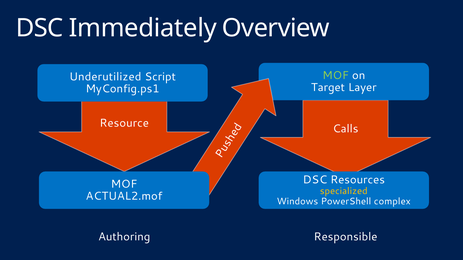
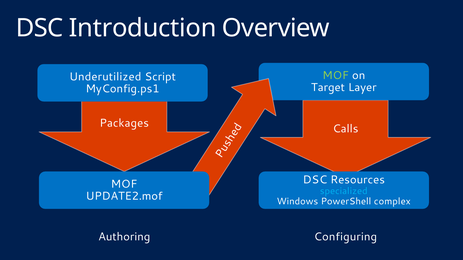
Immediately: Immediately -> Introduction (143, 28)
Resource: Resource -> Packages (124, 123)
specialized colour: yellow -> light blue (344, 191)
ACTUAL2.mof: ACTUAL2.mof -> UPDATE2.mof (124, 197)
Responsible: Responsible -> Configuring (345, 237)
